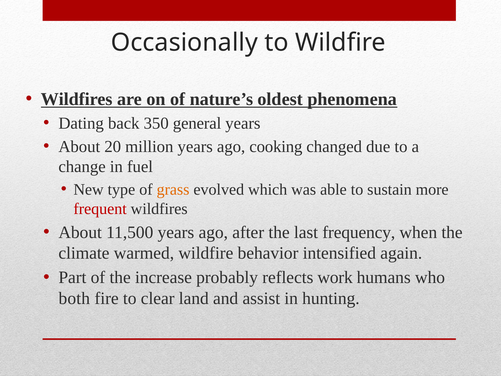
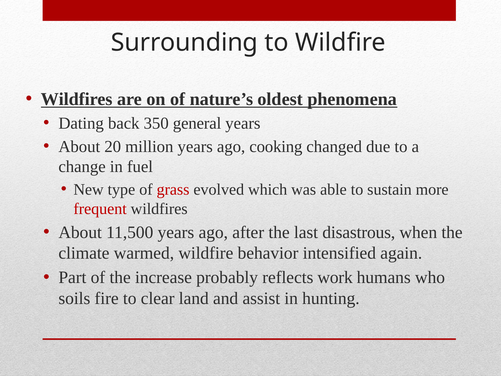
Occasionally: Occasionally -> Surrounding (184, 43)
grass colour: orange -> red (173, 189)
frequency: frequency -> disastrous (359, 232)
both: both -> soils (74, 298)
